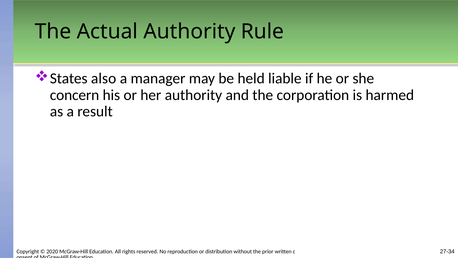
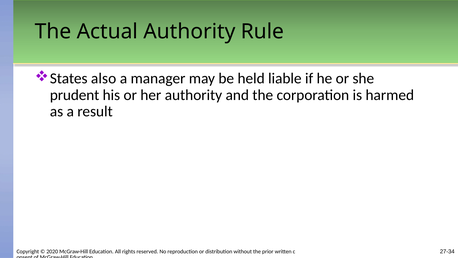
concern: concern -> prudent (75, 95)
